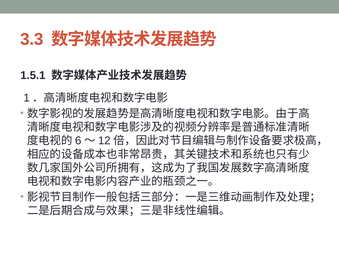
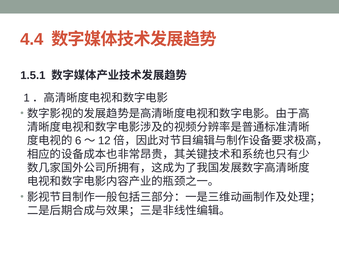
3.3: 3.3 -> 4.4 (32, 39)
